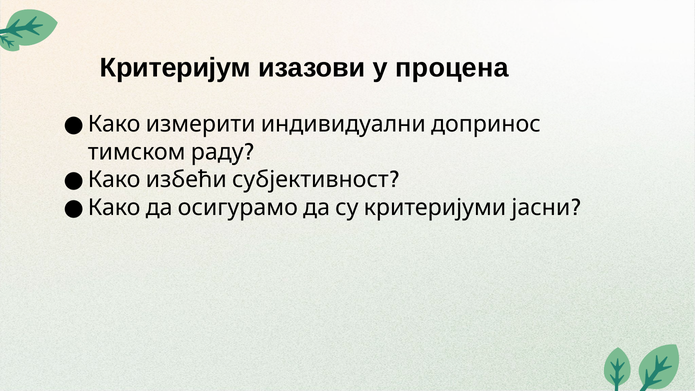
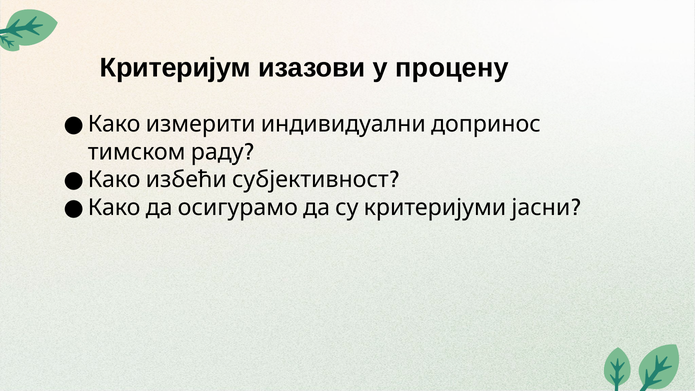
процена: процена -> процену (452, 68)
